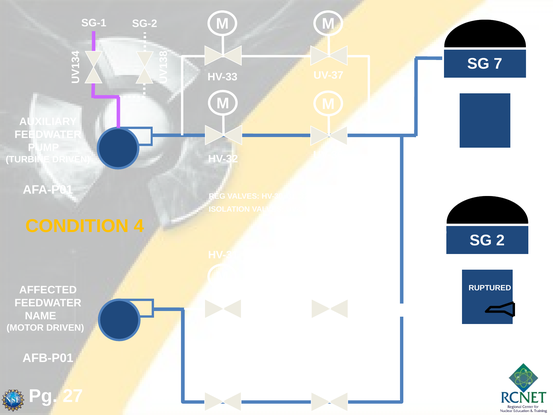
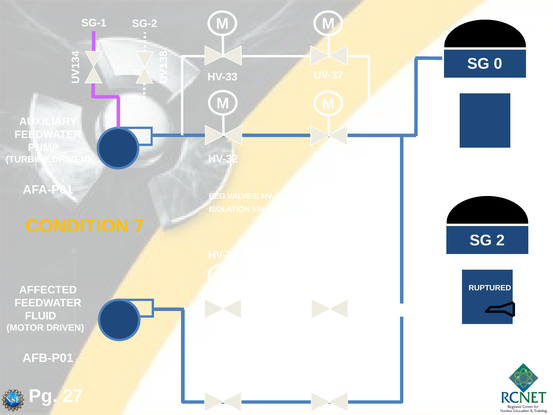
7: 7 -> 0 (498, 64)
CONDITION 4: 4 -> 7 (139, 226)
NAME: NAME -> FLUID (41, 316)
